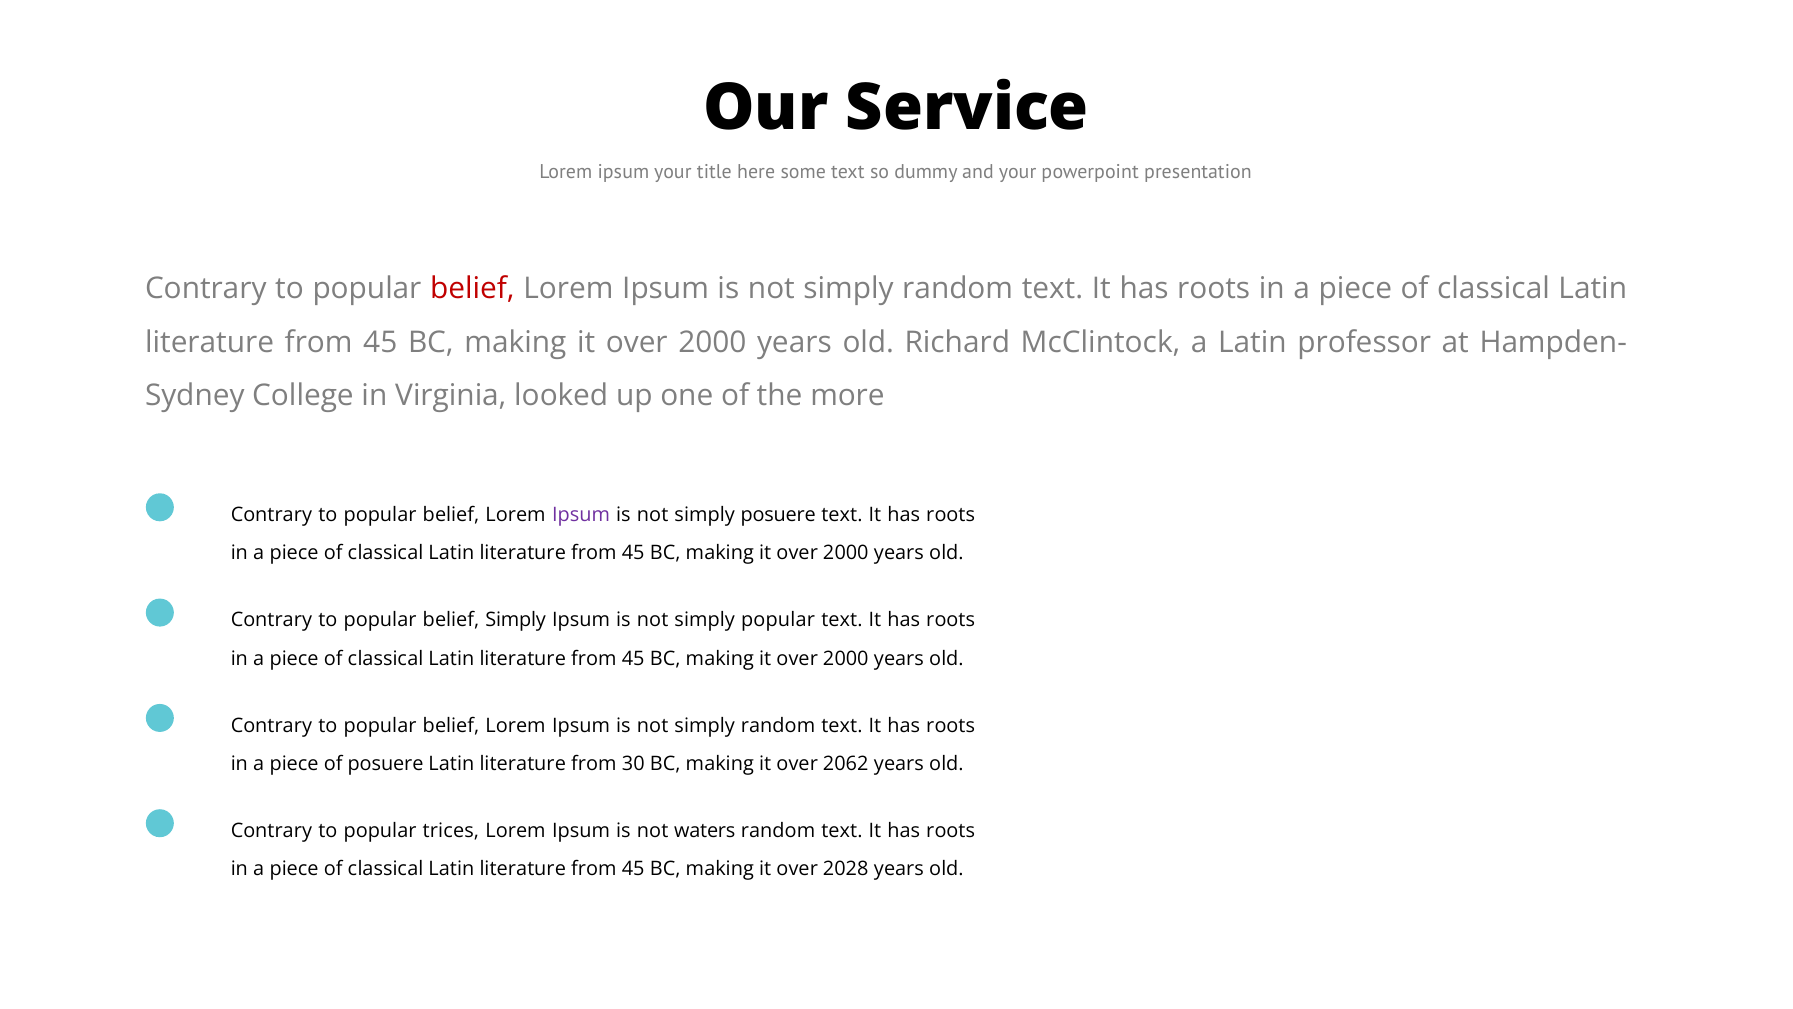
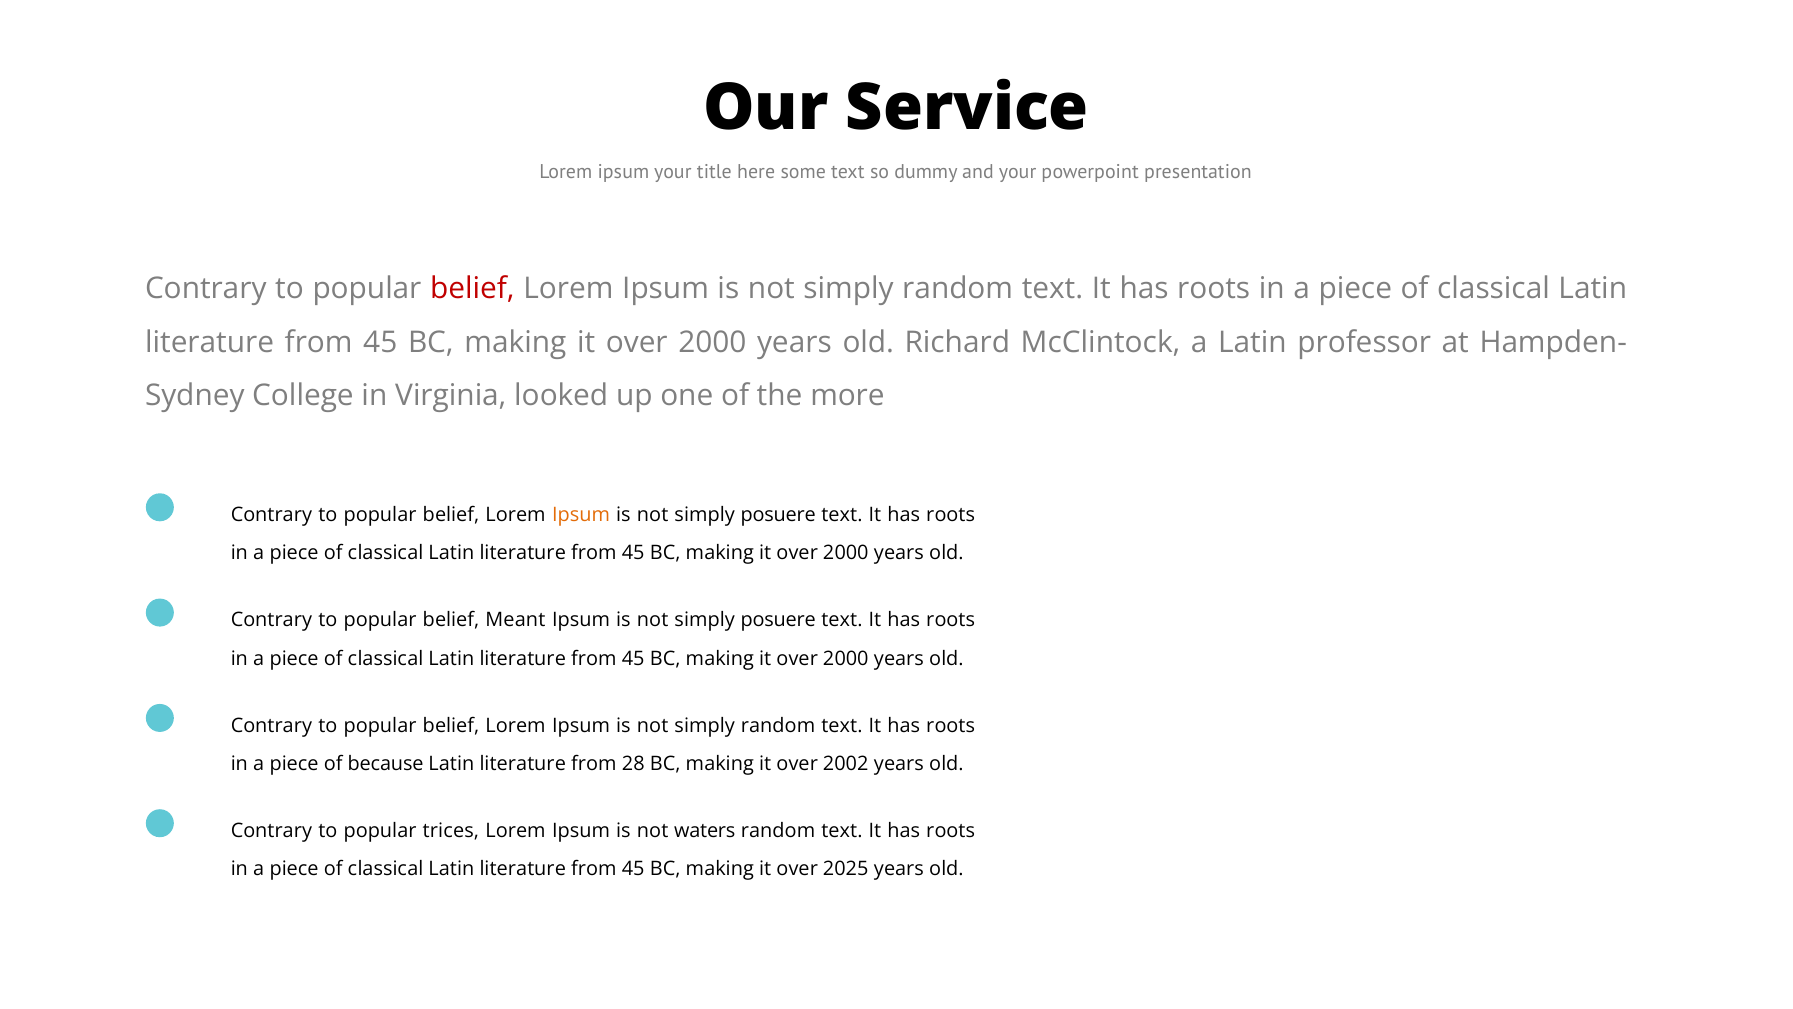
Ipsum colour: purple -> orange (581, 515)
belief Simply: Simply -> Meant (515, 620)
popular: popular -> posuere (778, 620)
of posuere: posuere -> because (386, 763)
30: 30 -> 28 (633, 763)
2062: 2062 -> 2002 (846, 763)
2028: 2028 -> 2025 (846, 869)
